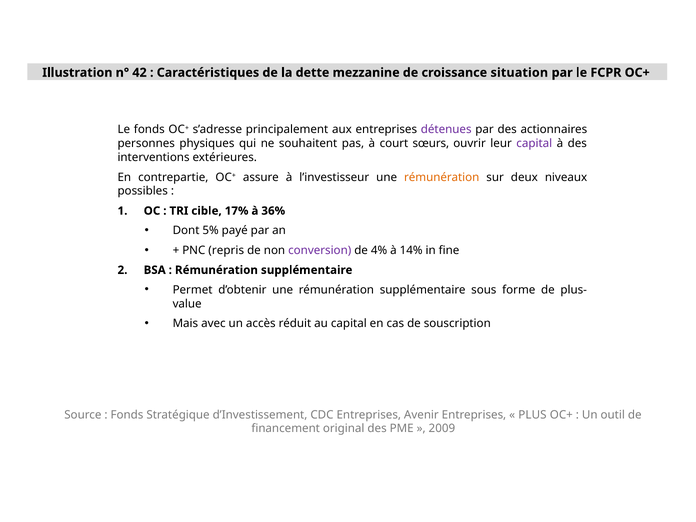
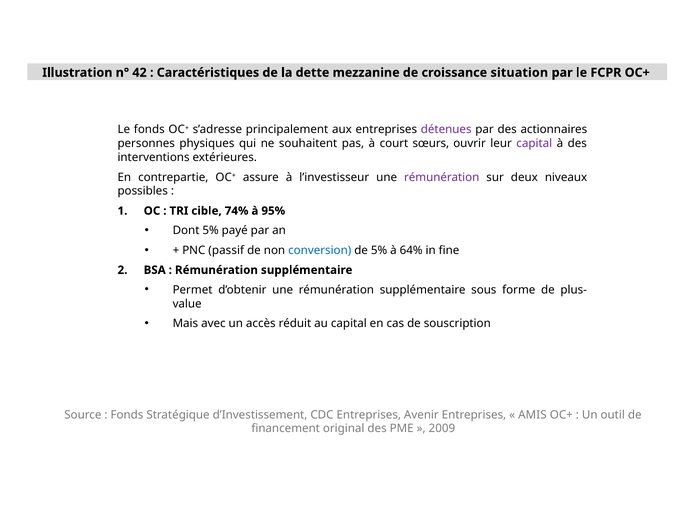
rémunération colour: orange -> purple (442, 177)
17%: 17% -> 74% (237, 211)
36%: 36% -> 95% (273, 211)
repris: repris -> passif (226, 250)
conversion colour: purple -> blue (320, 250)
de 4%: 4% -> 5% (379, 250)
14%: 14% -> 64% (411, 250)
PLUS: PLUS -> AMIS (532, 415)
